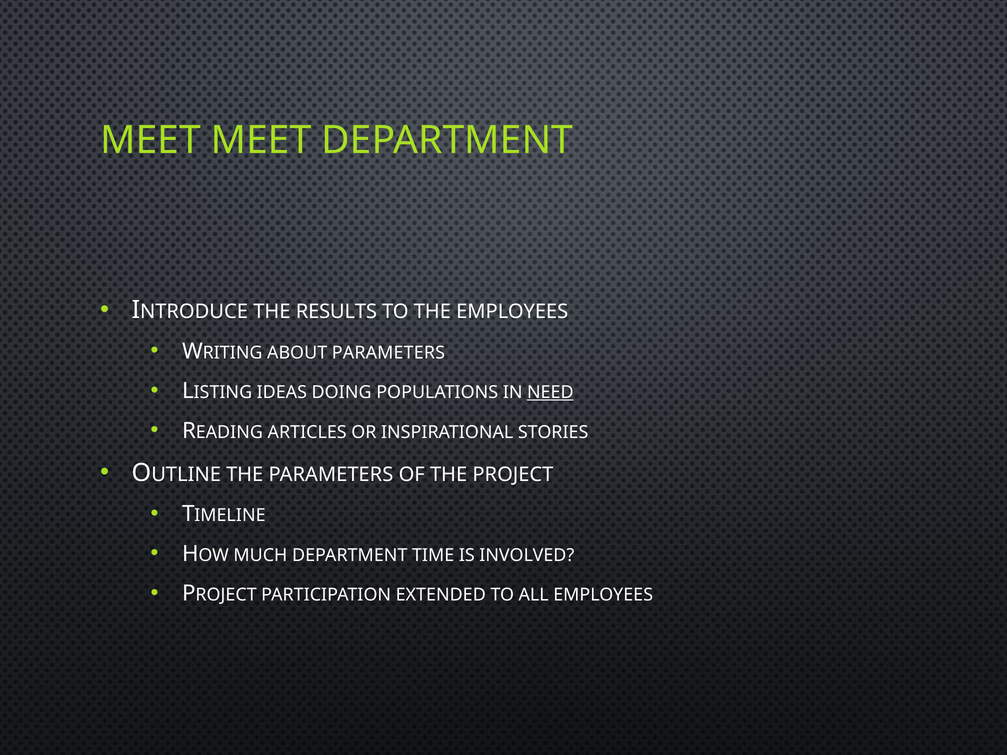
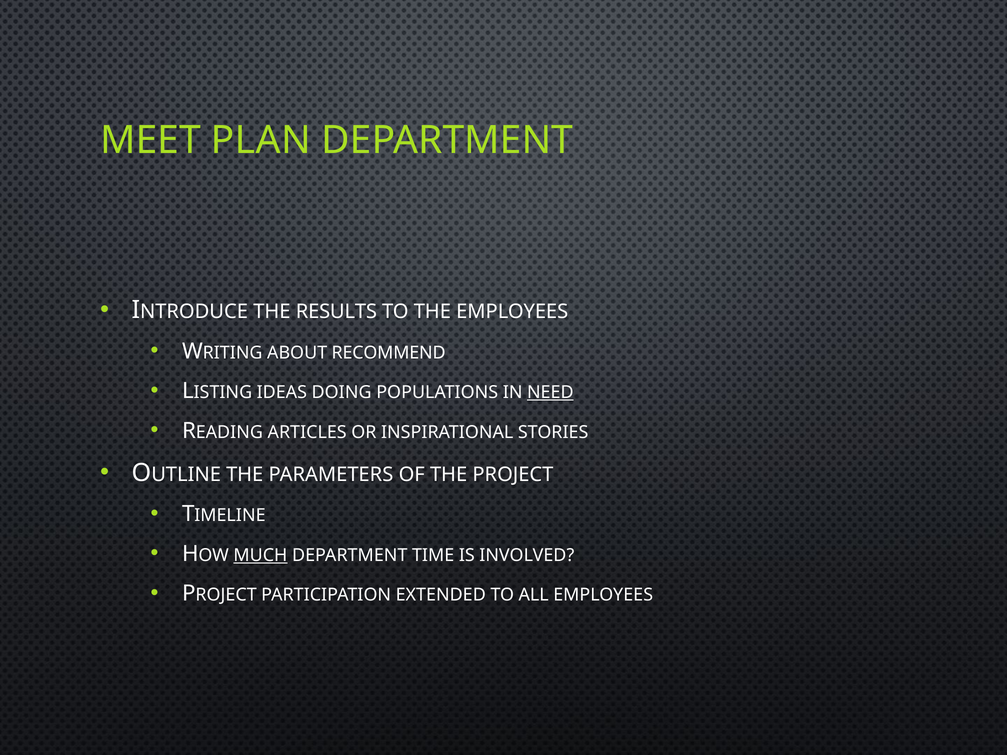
MEET MEET: MEET -> PLAN (261, 141)
ABOUT PARAMETERS: PARAMETERS -> RECOMMEND (389, 353)
MUCH underline: none -> present (260, 555)
